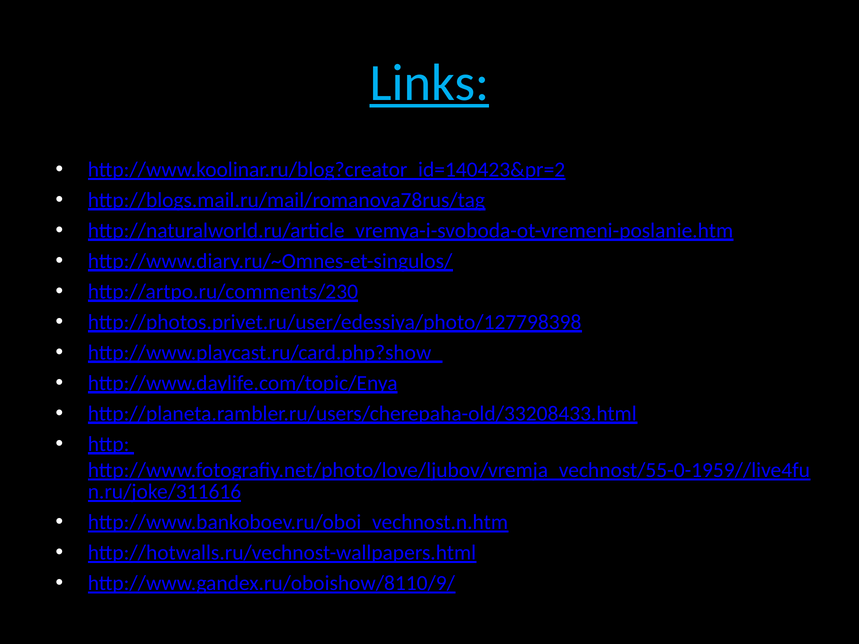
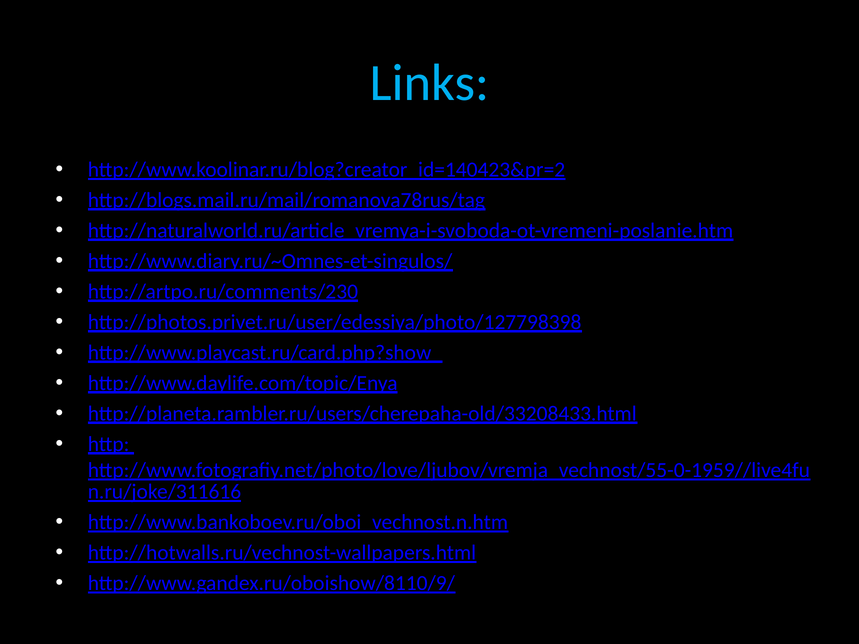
Links underline: present -> none (429, 83)
